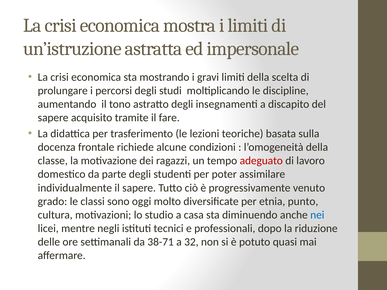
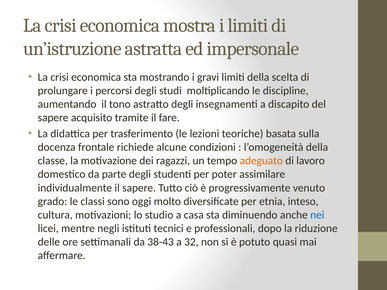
adeguato colour: red -> orange (261, 161)
punto: punto -> inteso (303, 201)
38-71: 38-71 -> 38-43 (161, 242)
